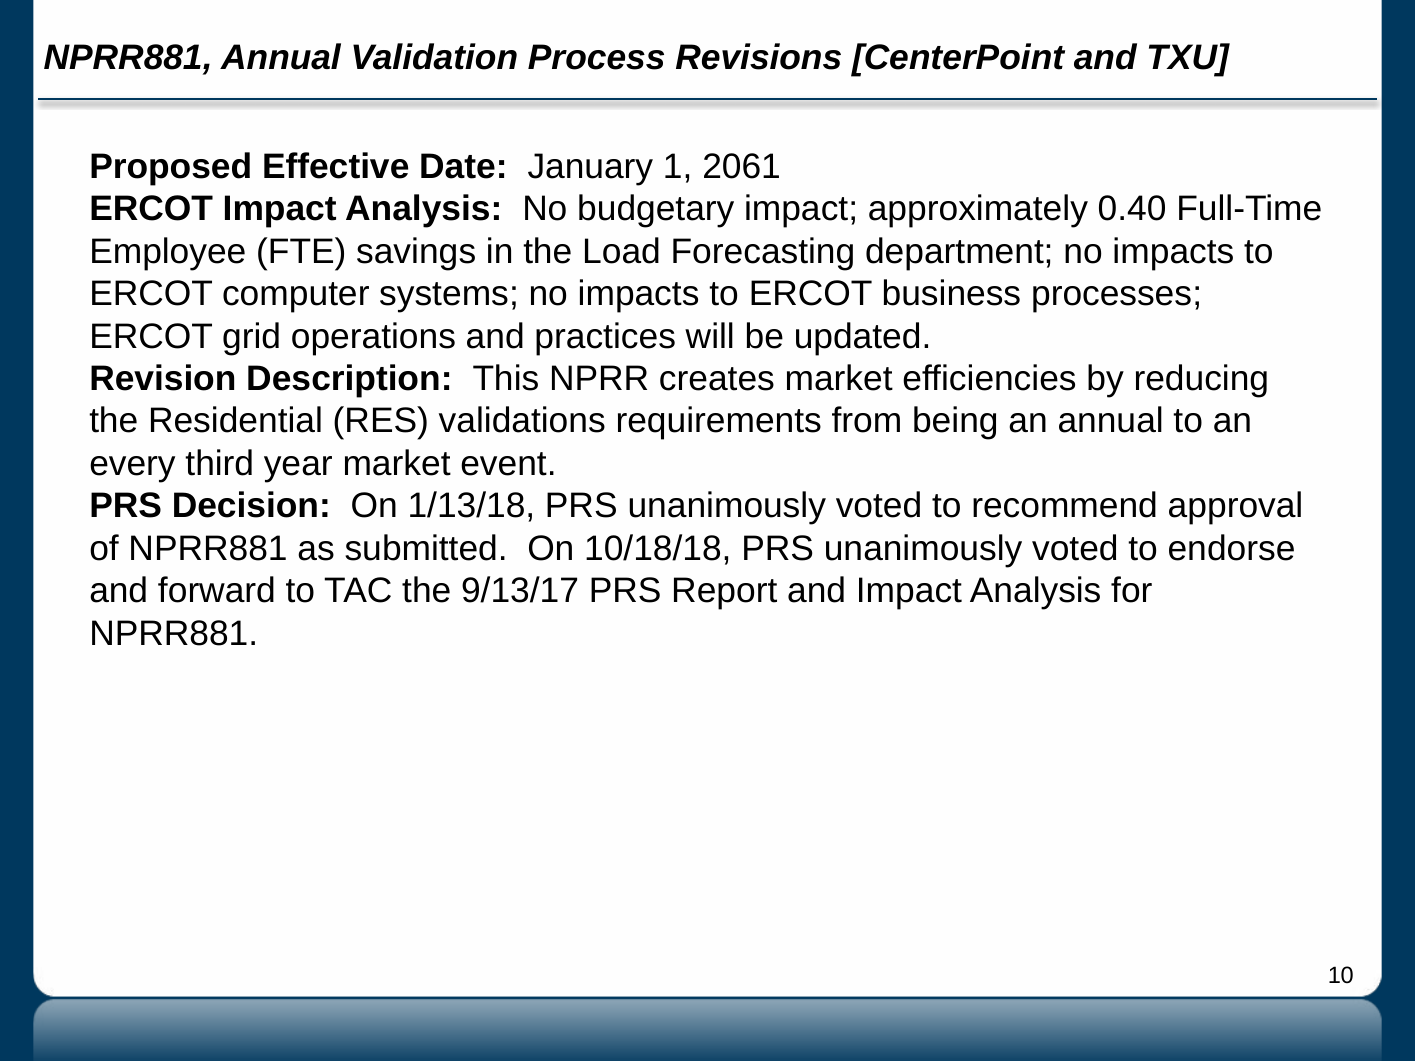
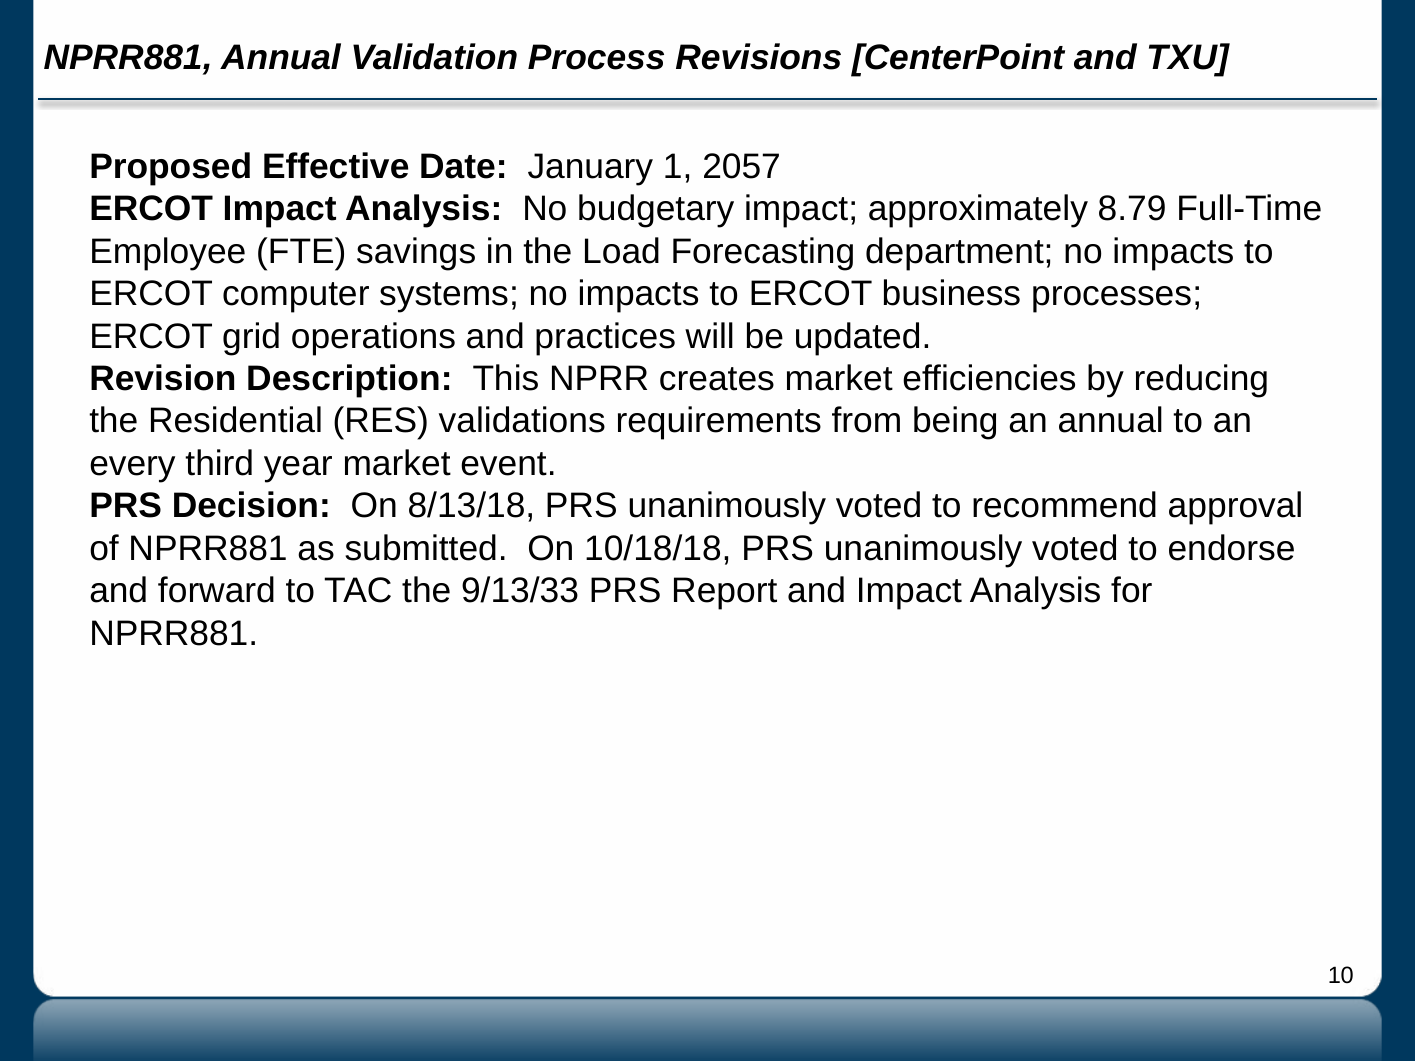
2061: 2061 -> 2057 (742, 167)
0.40: 0.40 -> 8.79 (1132, 209)
1/13/18: 1/13/18 -> 8/13/18 (471, 506)
9/13/17: 9/13/17 -> 9/13/33 (520, 591)
